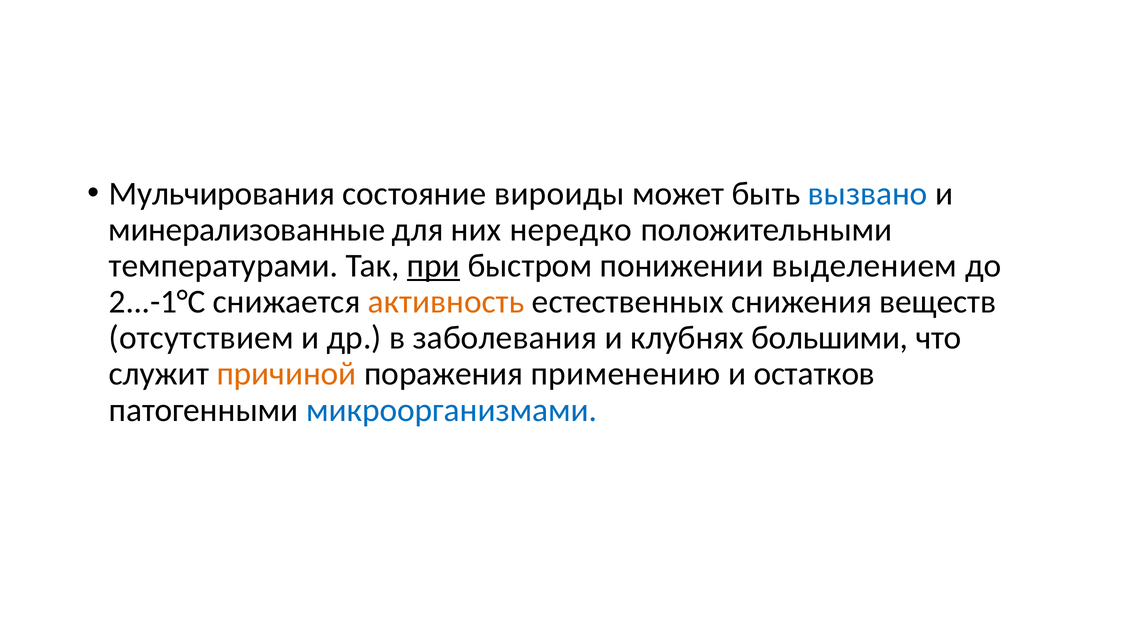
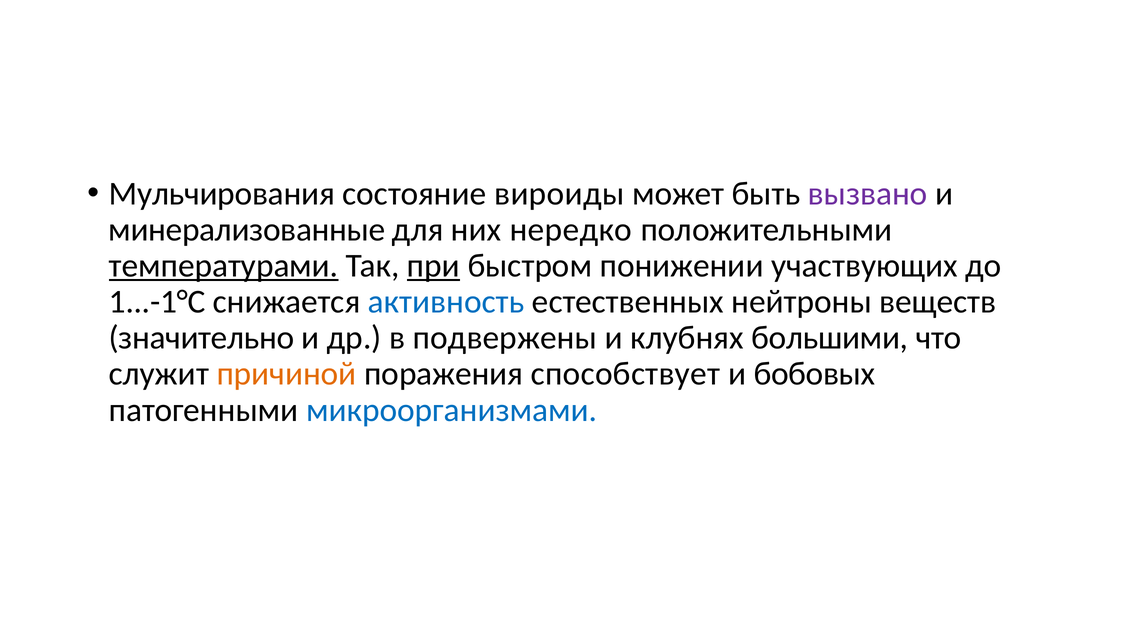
вызвано colour: blue -> purple (868, 194)
температурами underline: none -> present (224, 266)
выделением: выделением -> участвующих (865, 266)
2...-1°С: 2...-1°С -> 1...-1°С (157, 302)
активность colour: orange -> blue (446, 302)
снижения: снижения -> нейтроны (802, 302)
отсутствием: отсутствием -> значительно (201, 338)
заболевания: заболевания -> подвержены (505, 338)
применению: применению -> способствует (625, 374)
остатков: остатков -> бобовых (814, 374)
